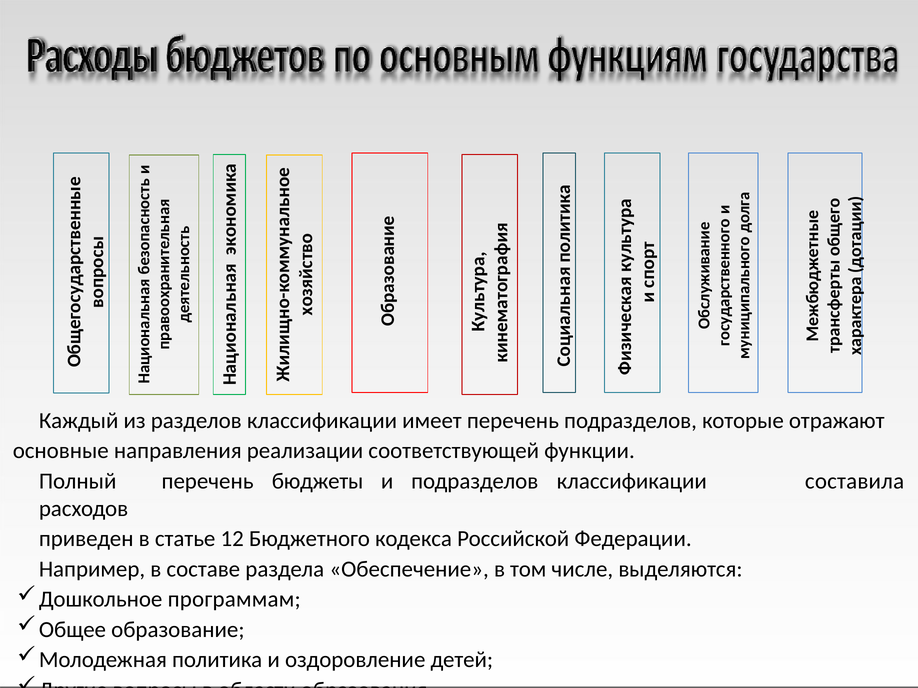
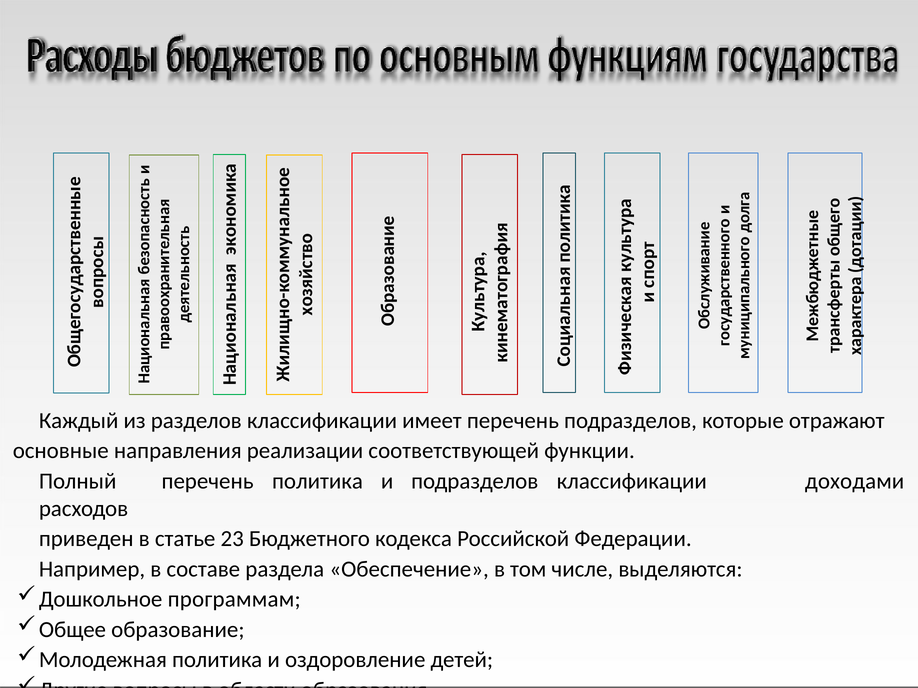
перечень бюджеты: бюджеты -> политика (317, 481)
составила: составила -> доходами (855, 481)
12: 12 -> 23 (232, 539)
